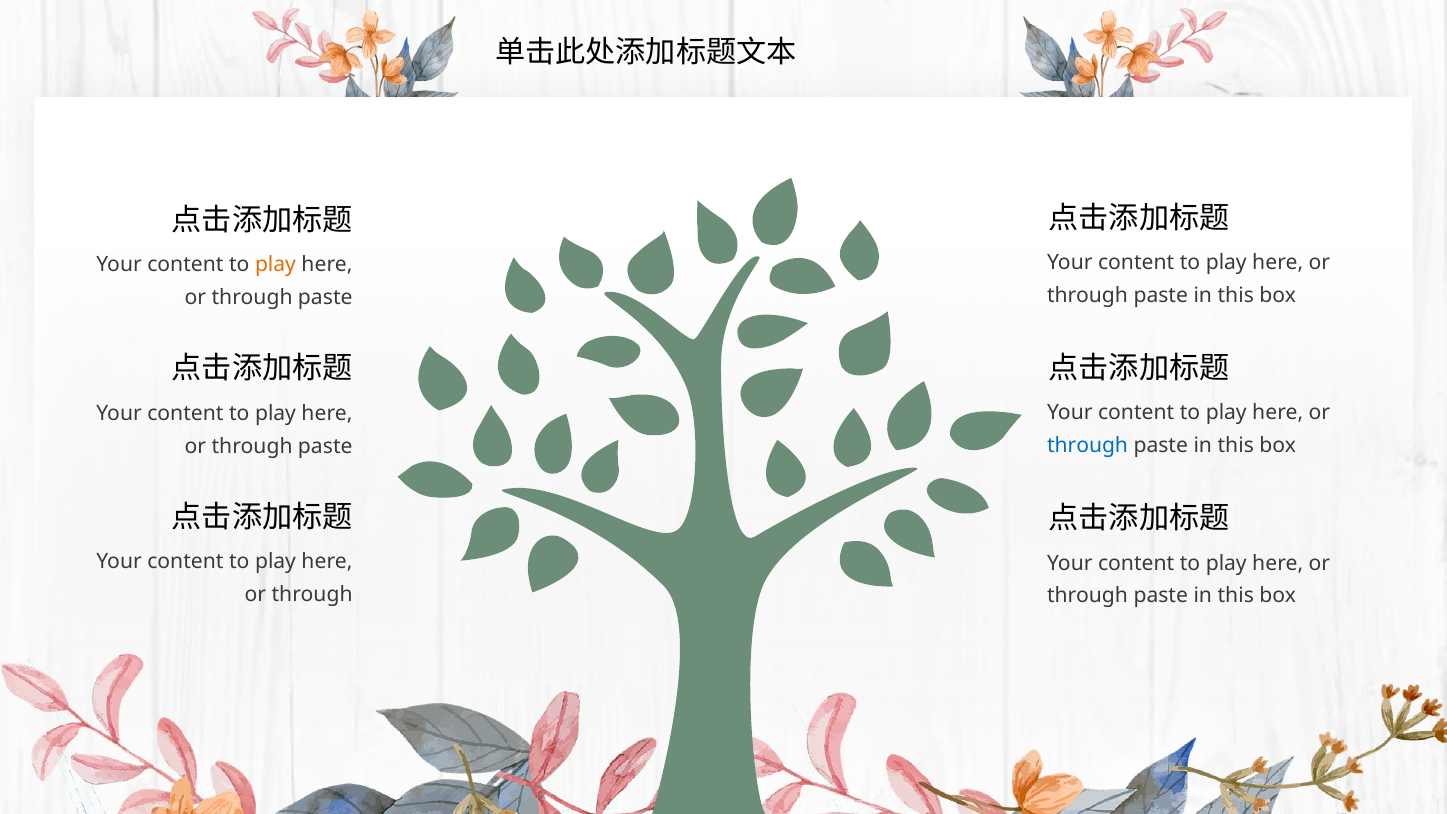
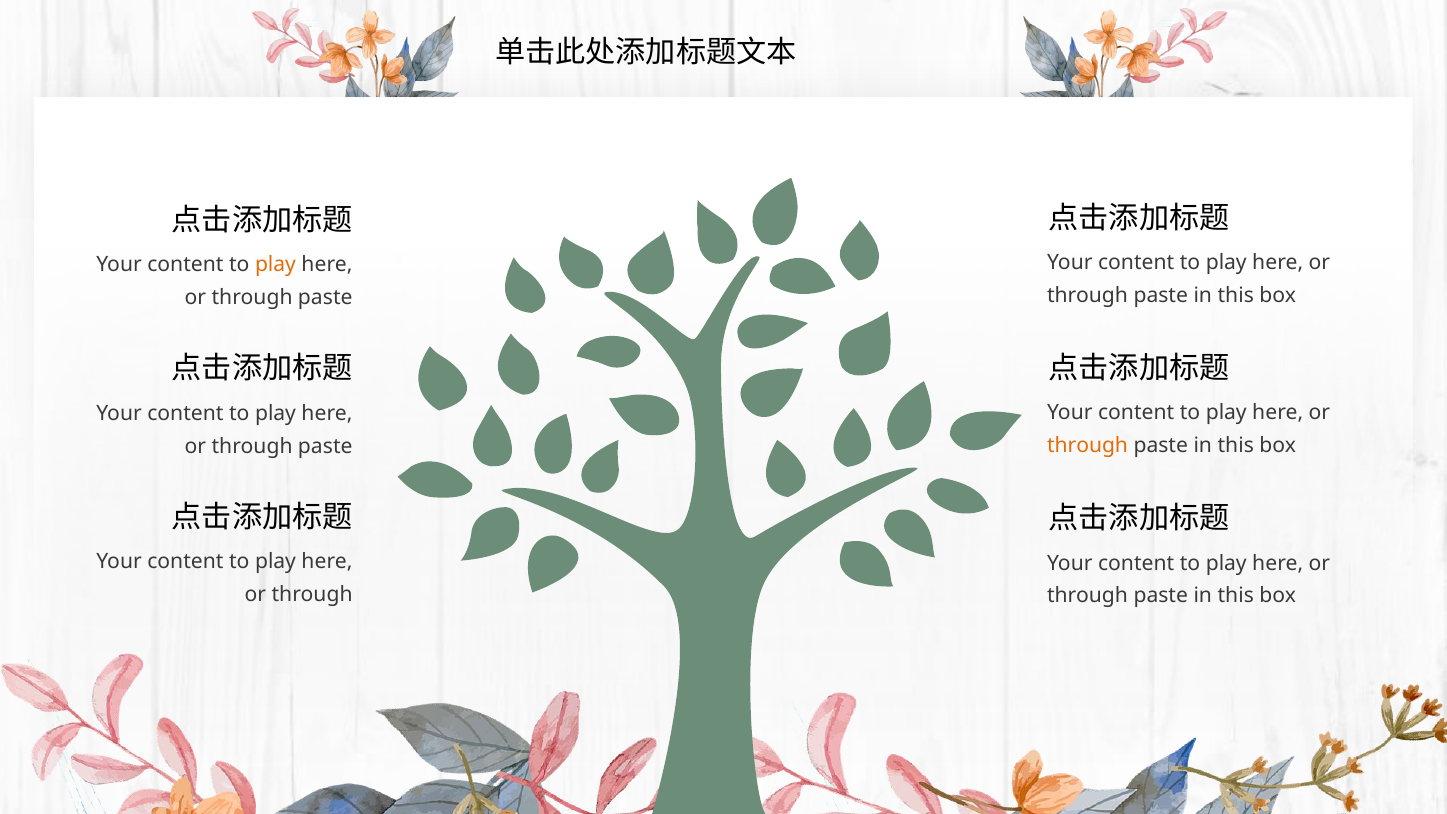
through colour: blue -> orange (1088, 445)
